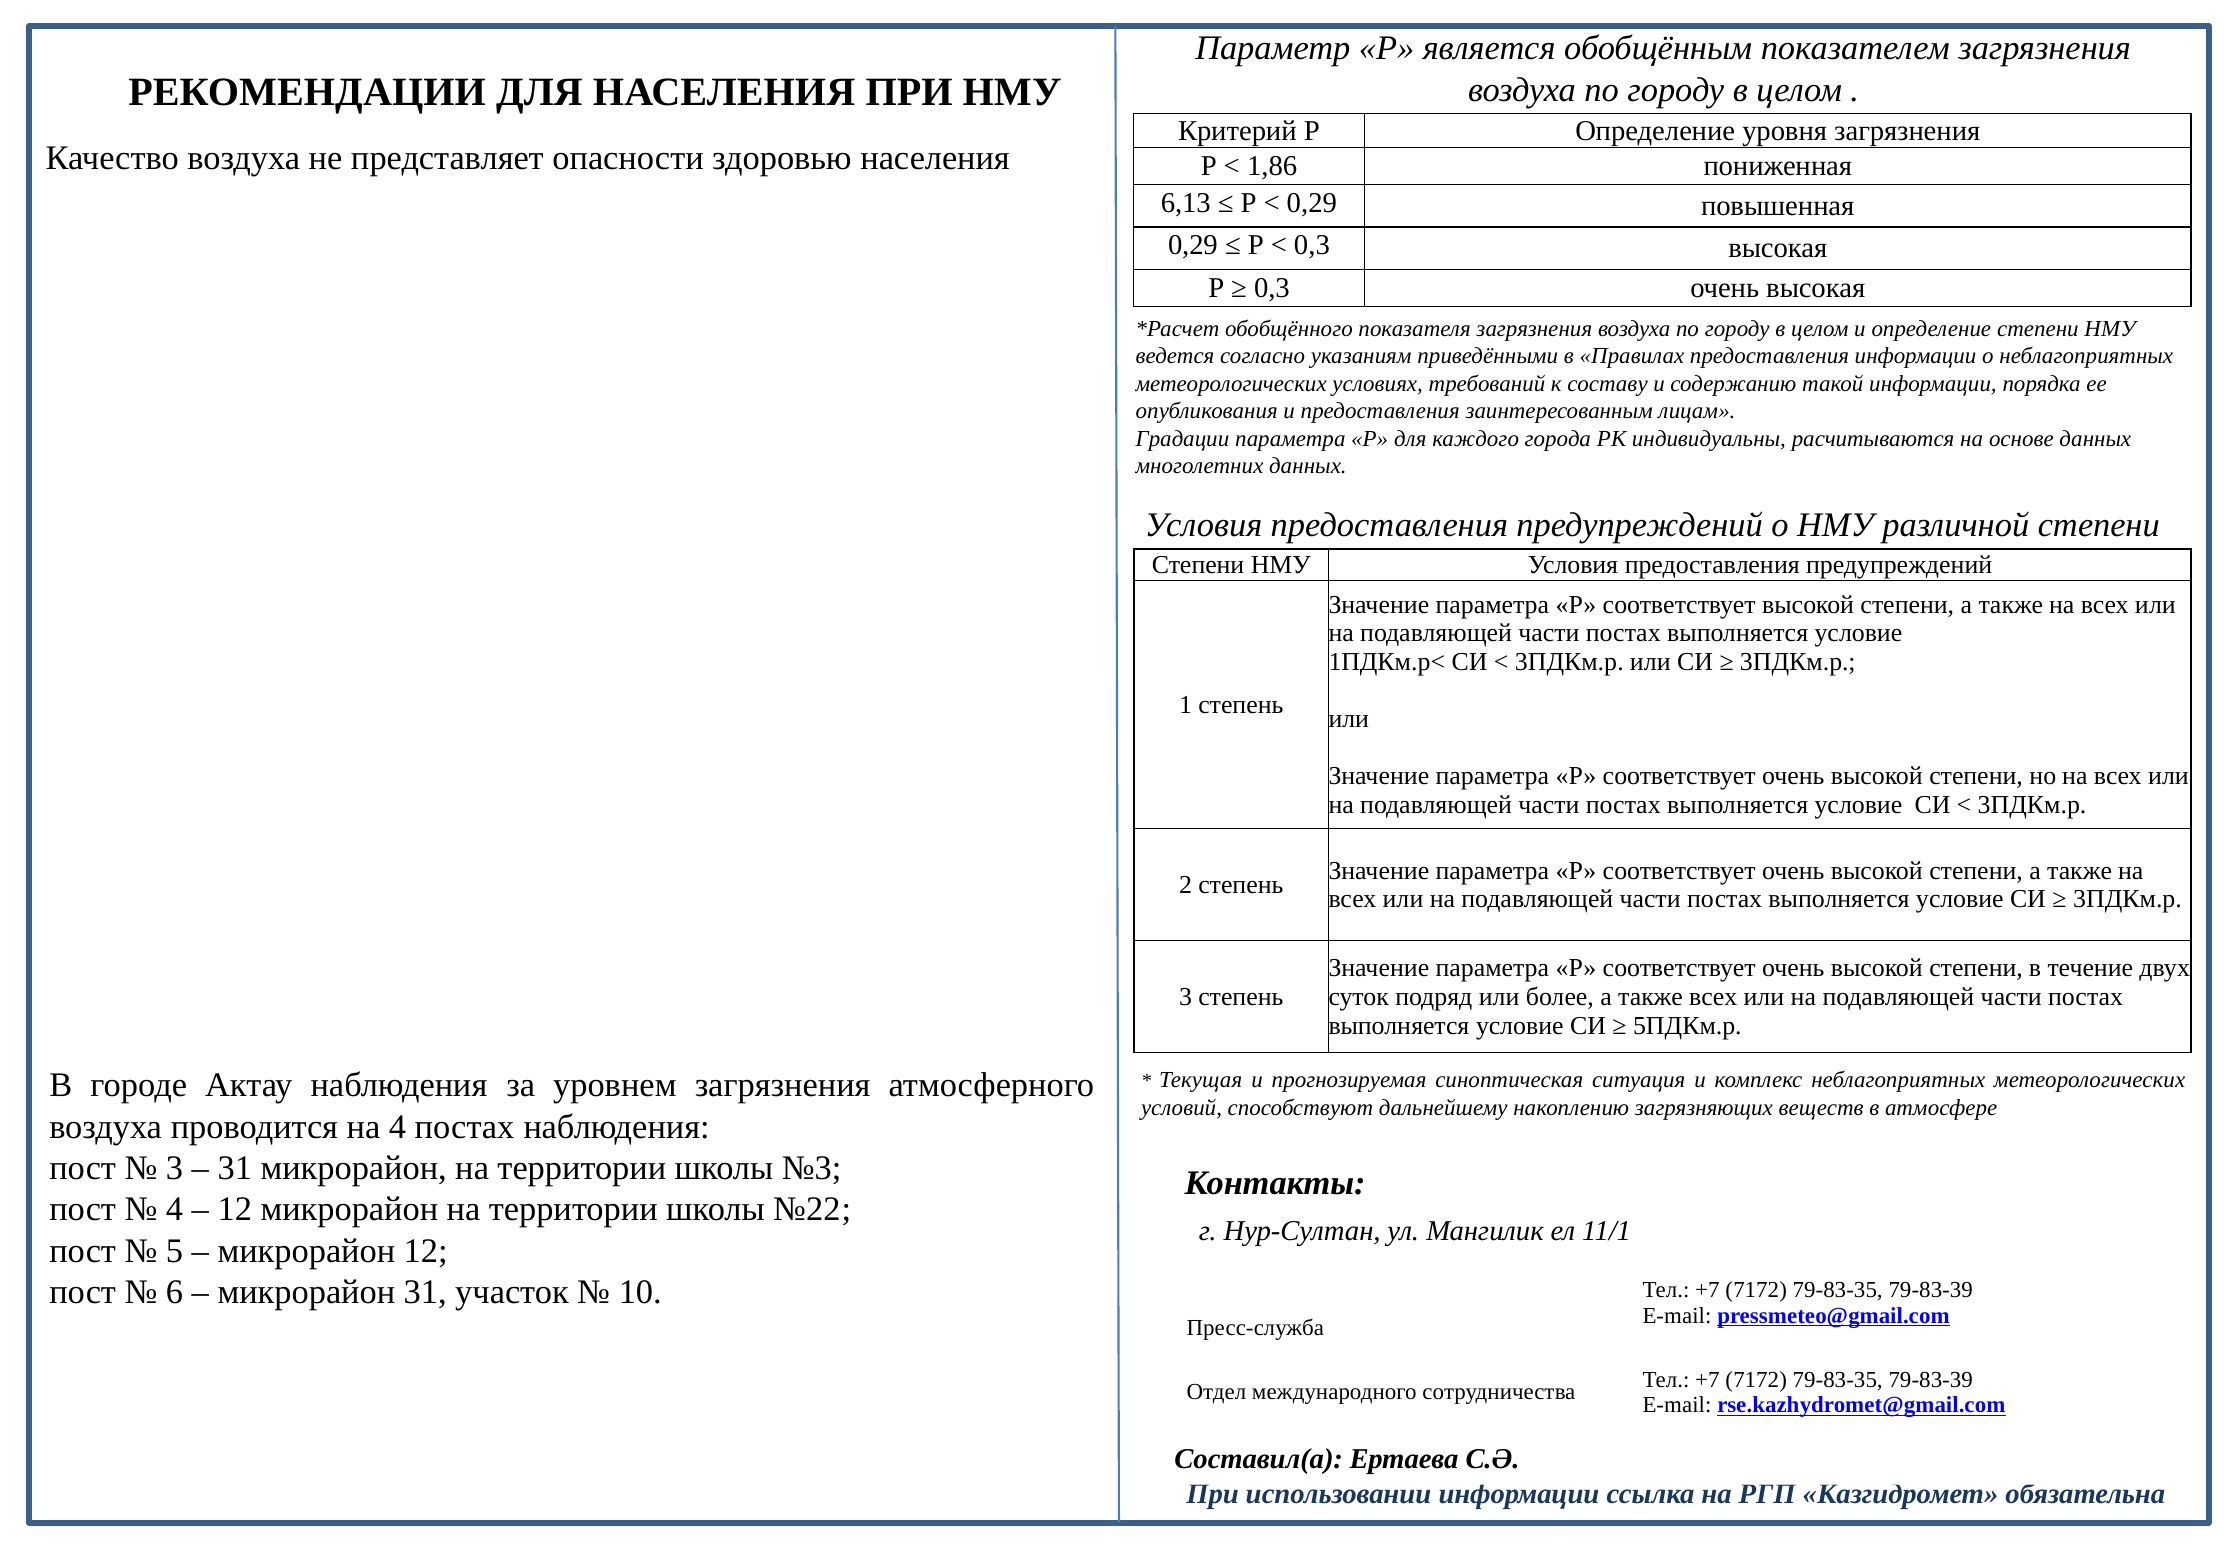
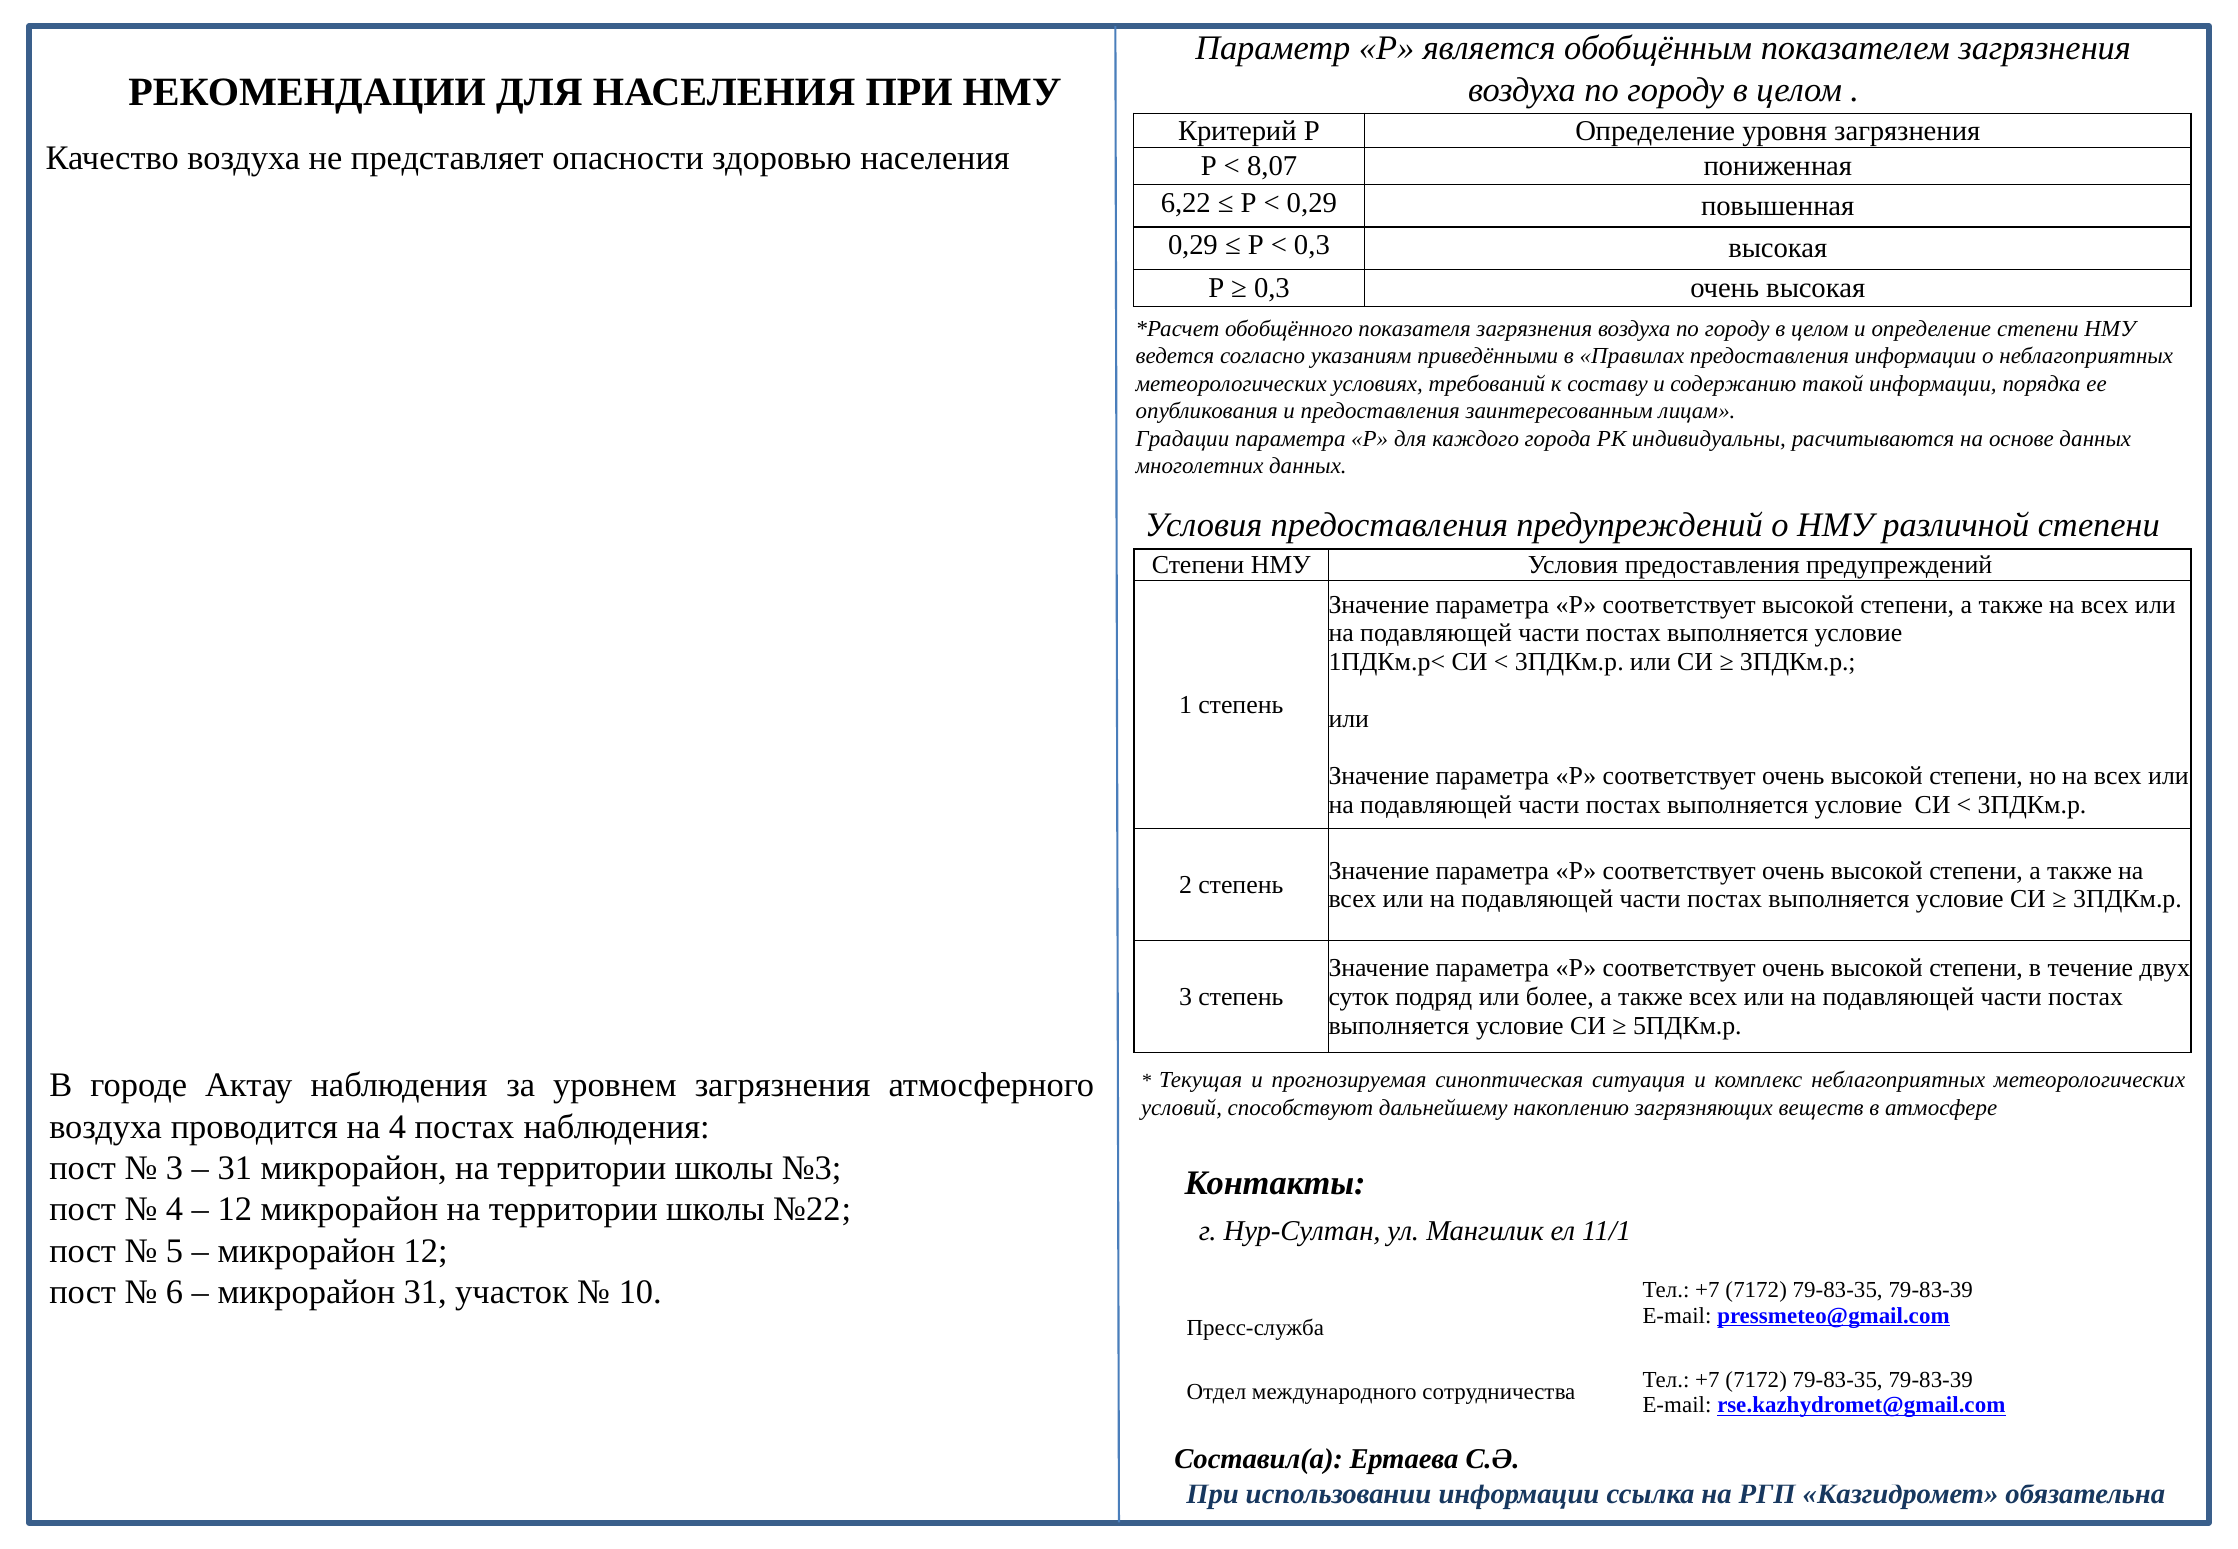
1,86: 1,86 -> 8,07 (1272, 166)
6,13: 6,13 -> 6,22 (1186, 203)
